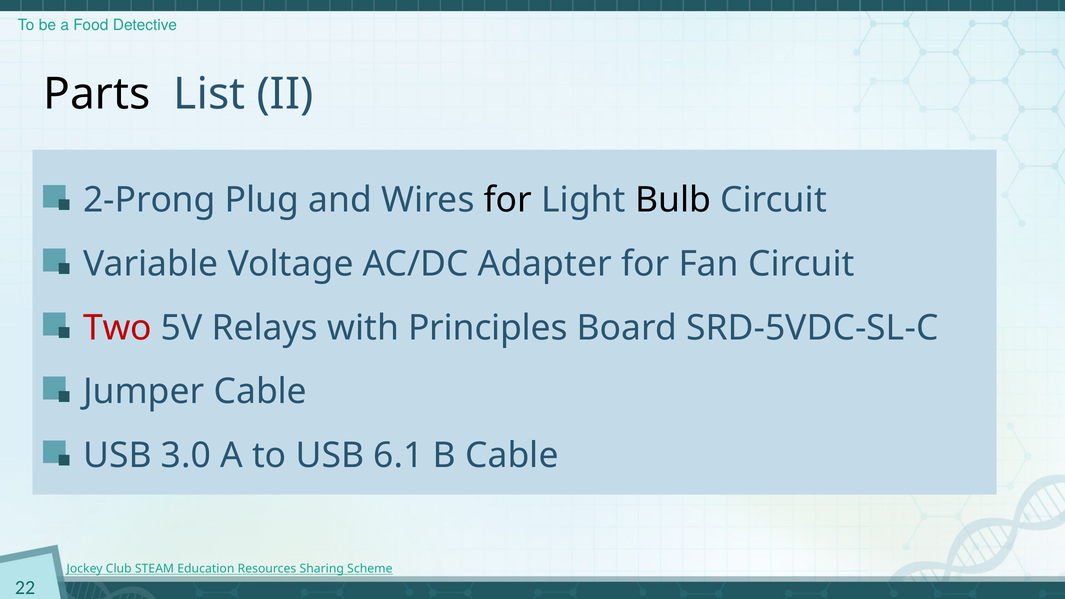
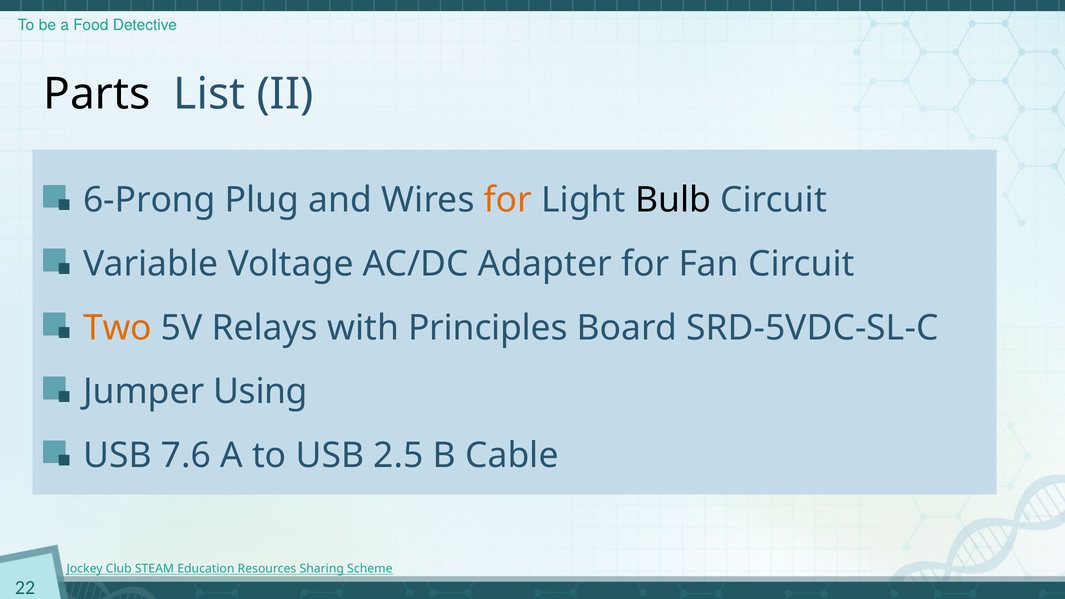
2-Prong: 2-Prong -> 6-Prong (149, 200)
for colour: black -> orange (508, 200)
Two colour: red -> orange (117, 328)
Jumper Cable: Cable -> Using (260, 392)
3.0: 3.0 -> 7.6 (186, 456)
6.1: 6.1 -> 2.5 (399, 456)
